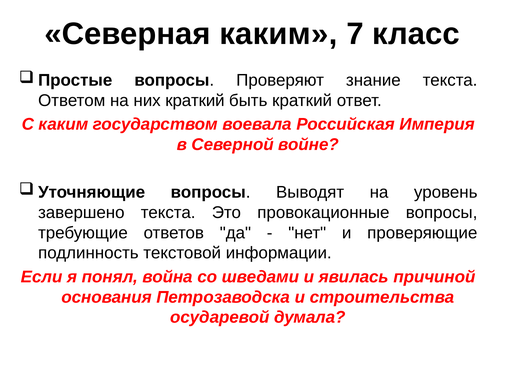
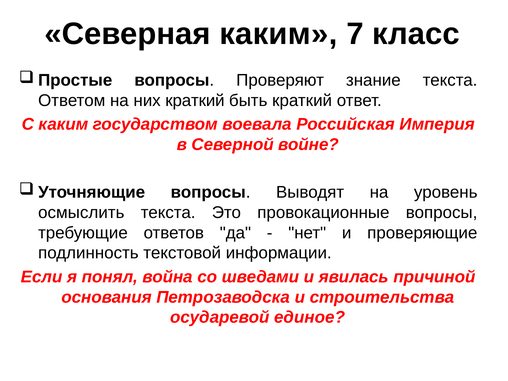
завершено: завершено -> осмыслить (81, 212)
думала: думала -> единое (310, 317)
